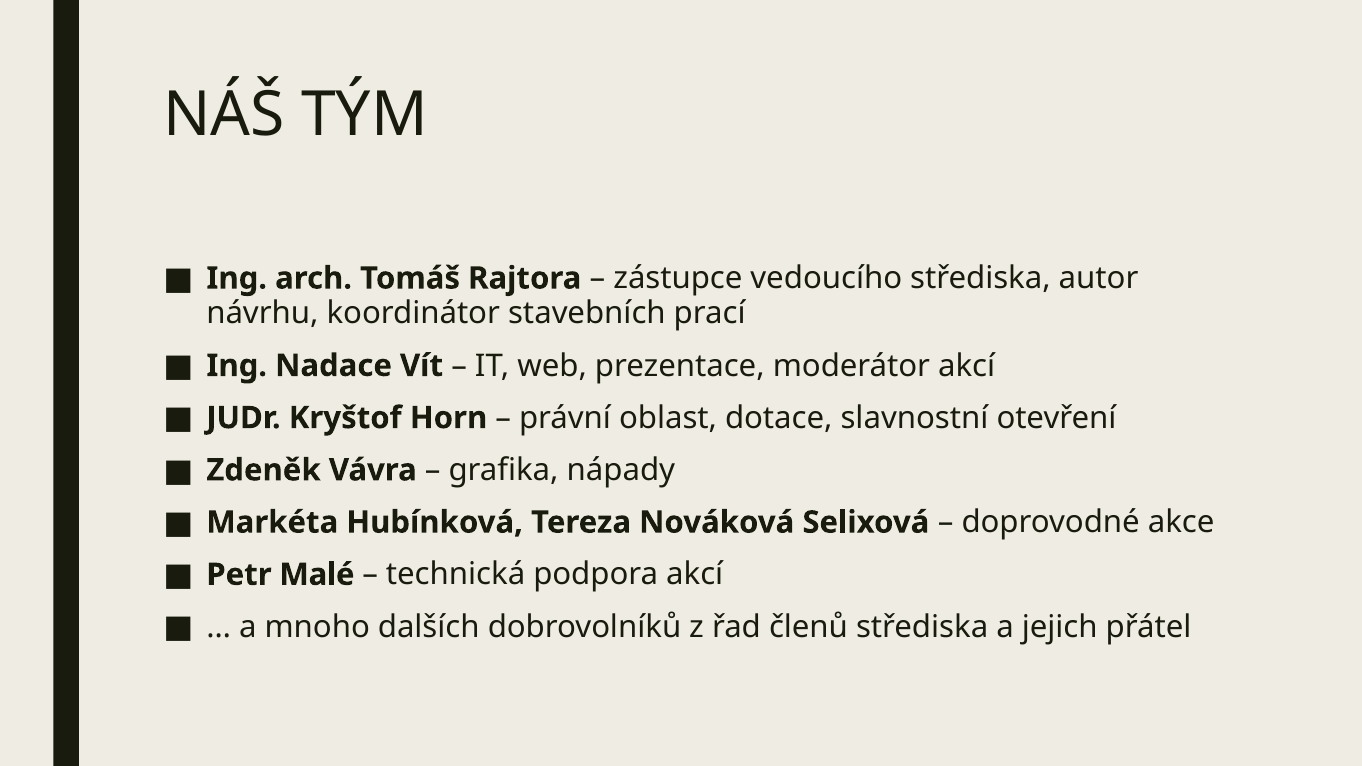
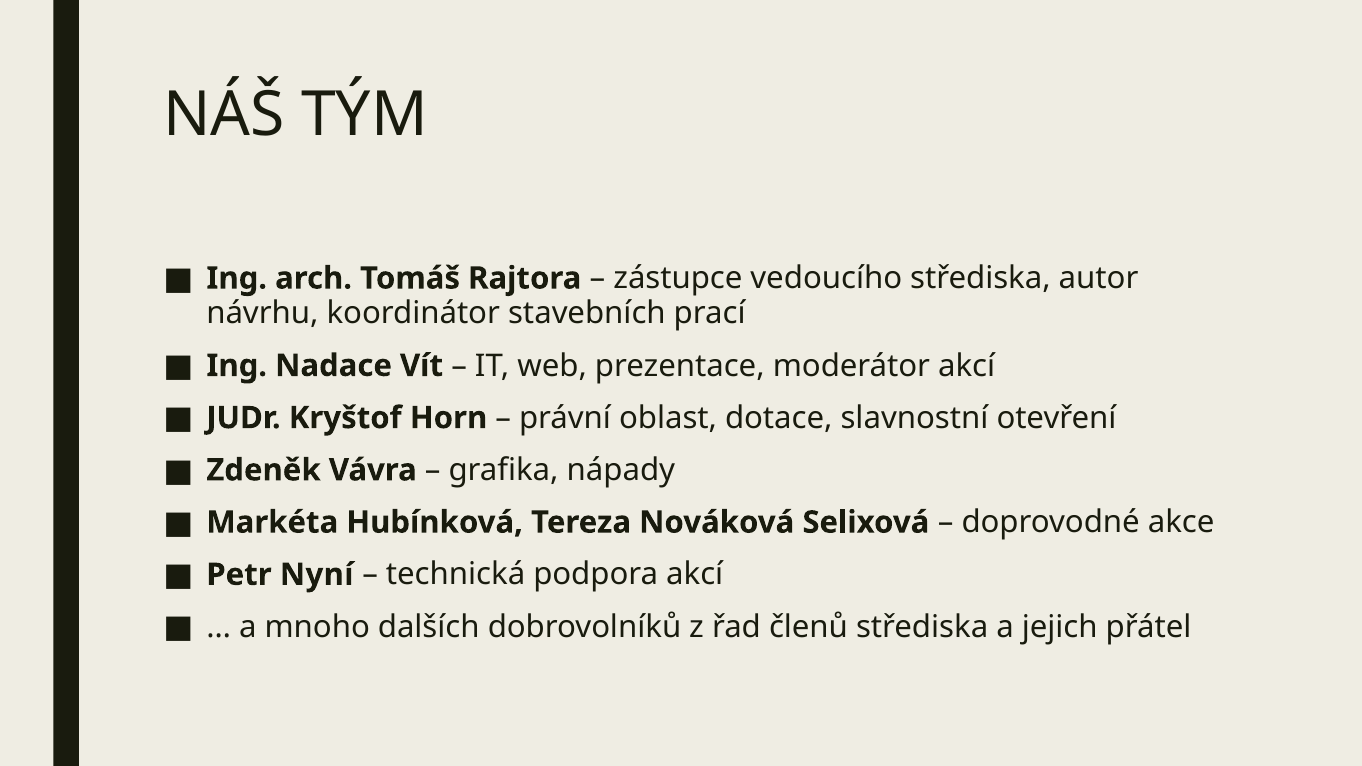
Malé: Malé -> Nyní (317, 575)
